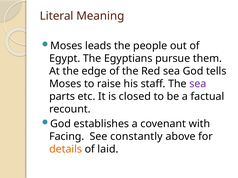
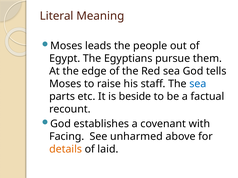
sea colour: purple -> blue (198, 84)
closed: closed -> beside (135, 97)
constantly: constantly -> unharmed (136, 137)
